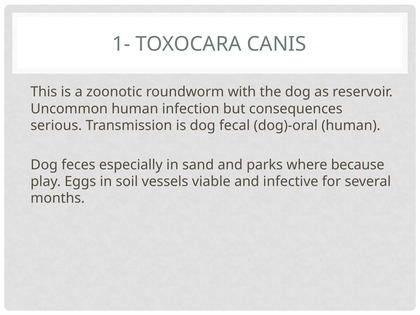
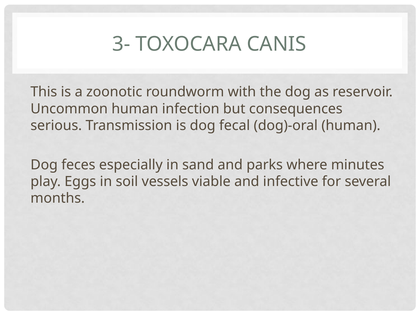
1-: 1- -> 3- (121, 44)
because: because -> minutes (358, 165)
